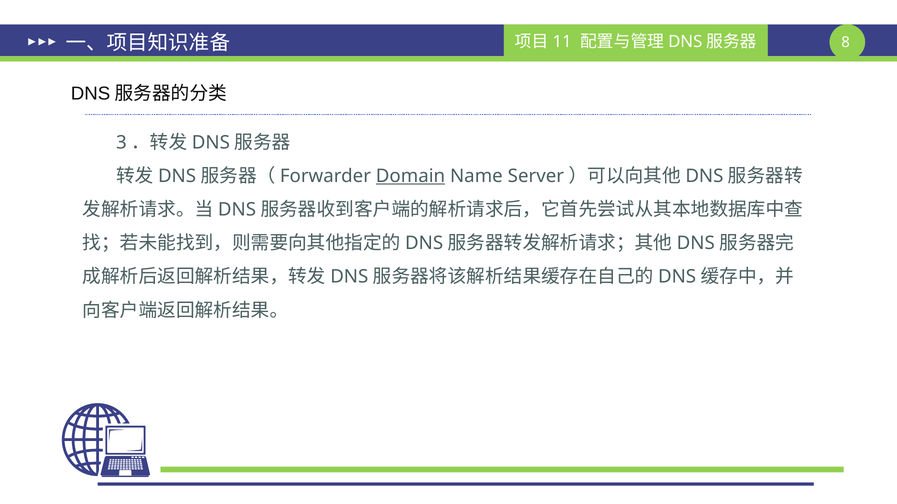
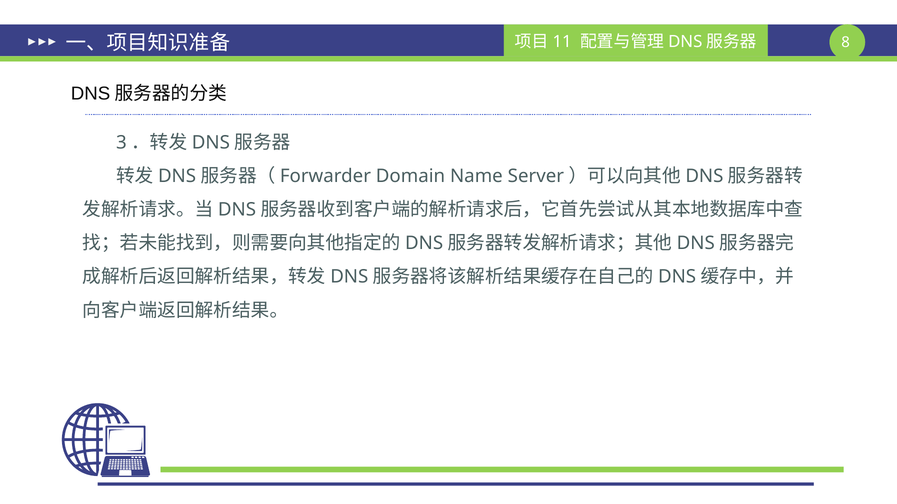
Domain underline: present -> none (411, 176)
